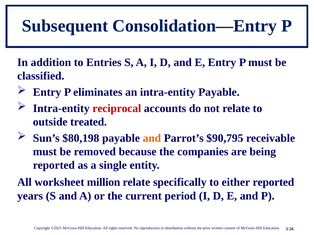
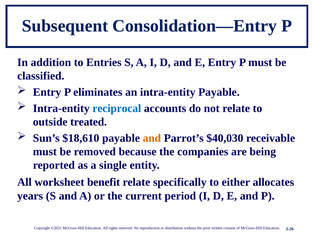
reciprocal colour: red -> blue (117, 109)
$80,198: $80,198 -> $18,610 (81, 138)
$90,795: $90,795 -> $40,030 (225, 138)
million: million -> benefit (104, 183)
either reported: reported -> allocates (273, 183)
